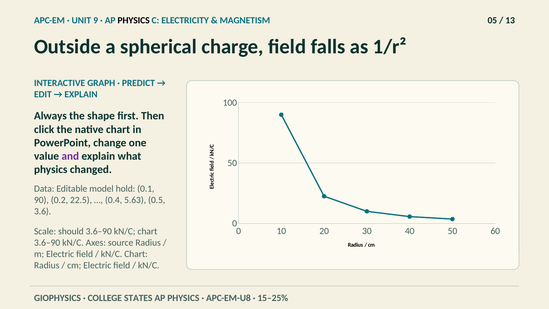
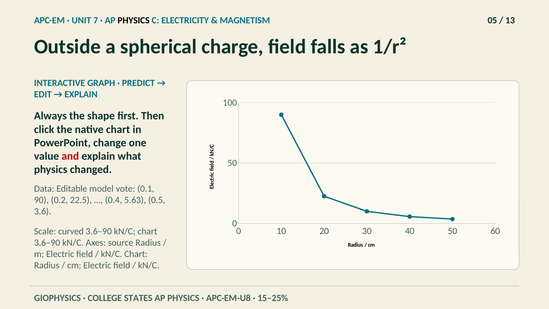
9: 9 -> 7 (96, 20)
and colour: purple -> red (70, 156)
hold: hold -> vote (125, 188)
should: should -> curved (71, 231)
